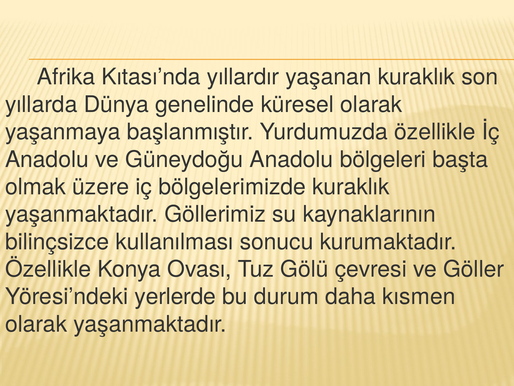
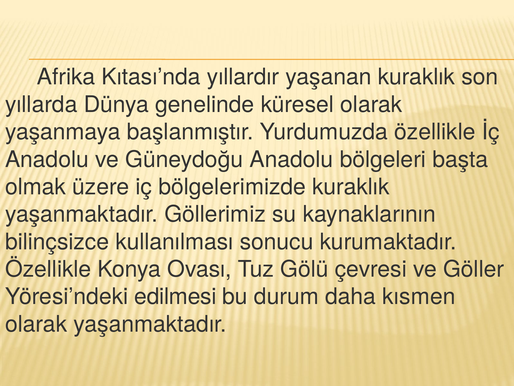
yerlerde: yerlerde -> edilmesi (175, 296)
